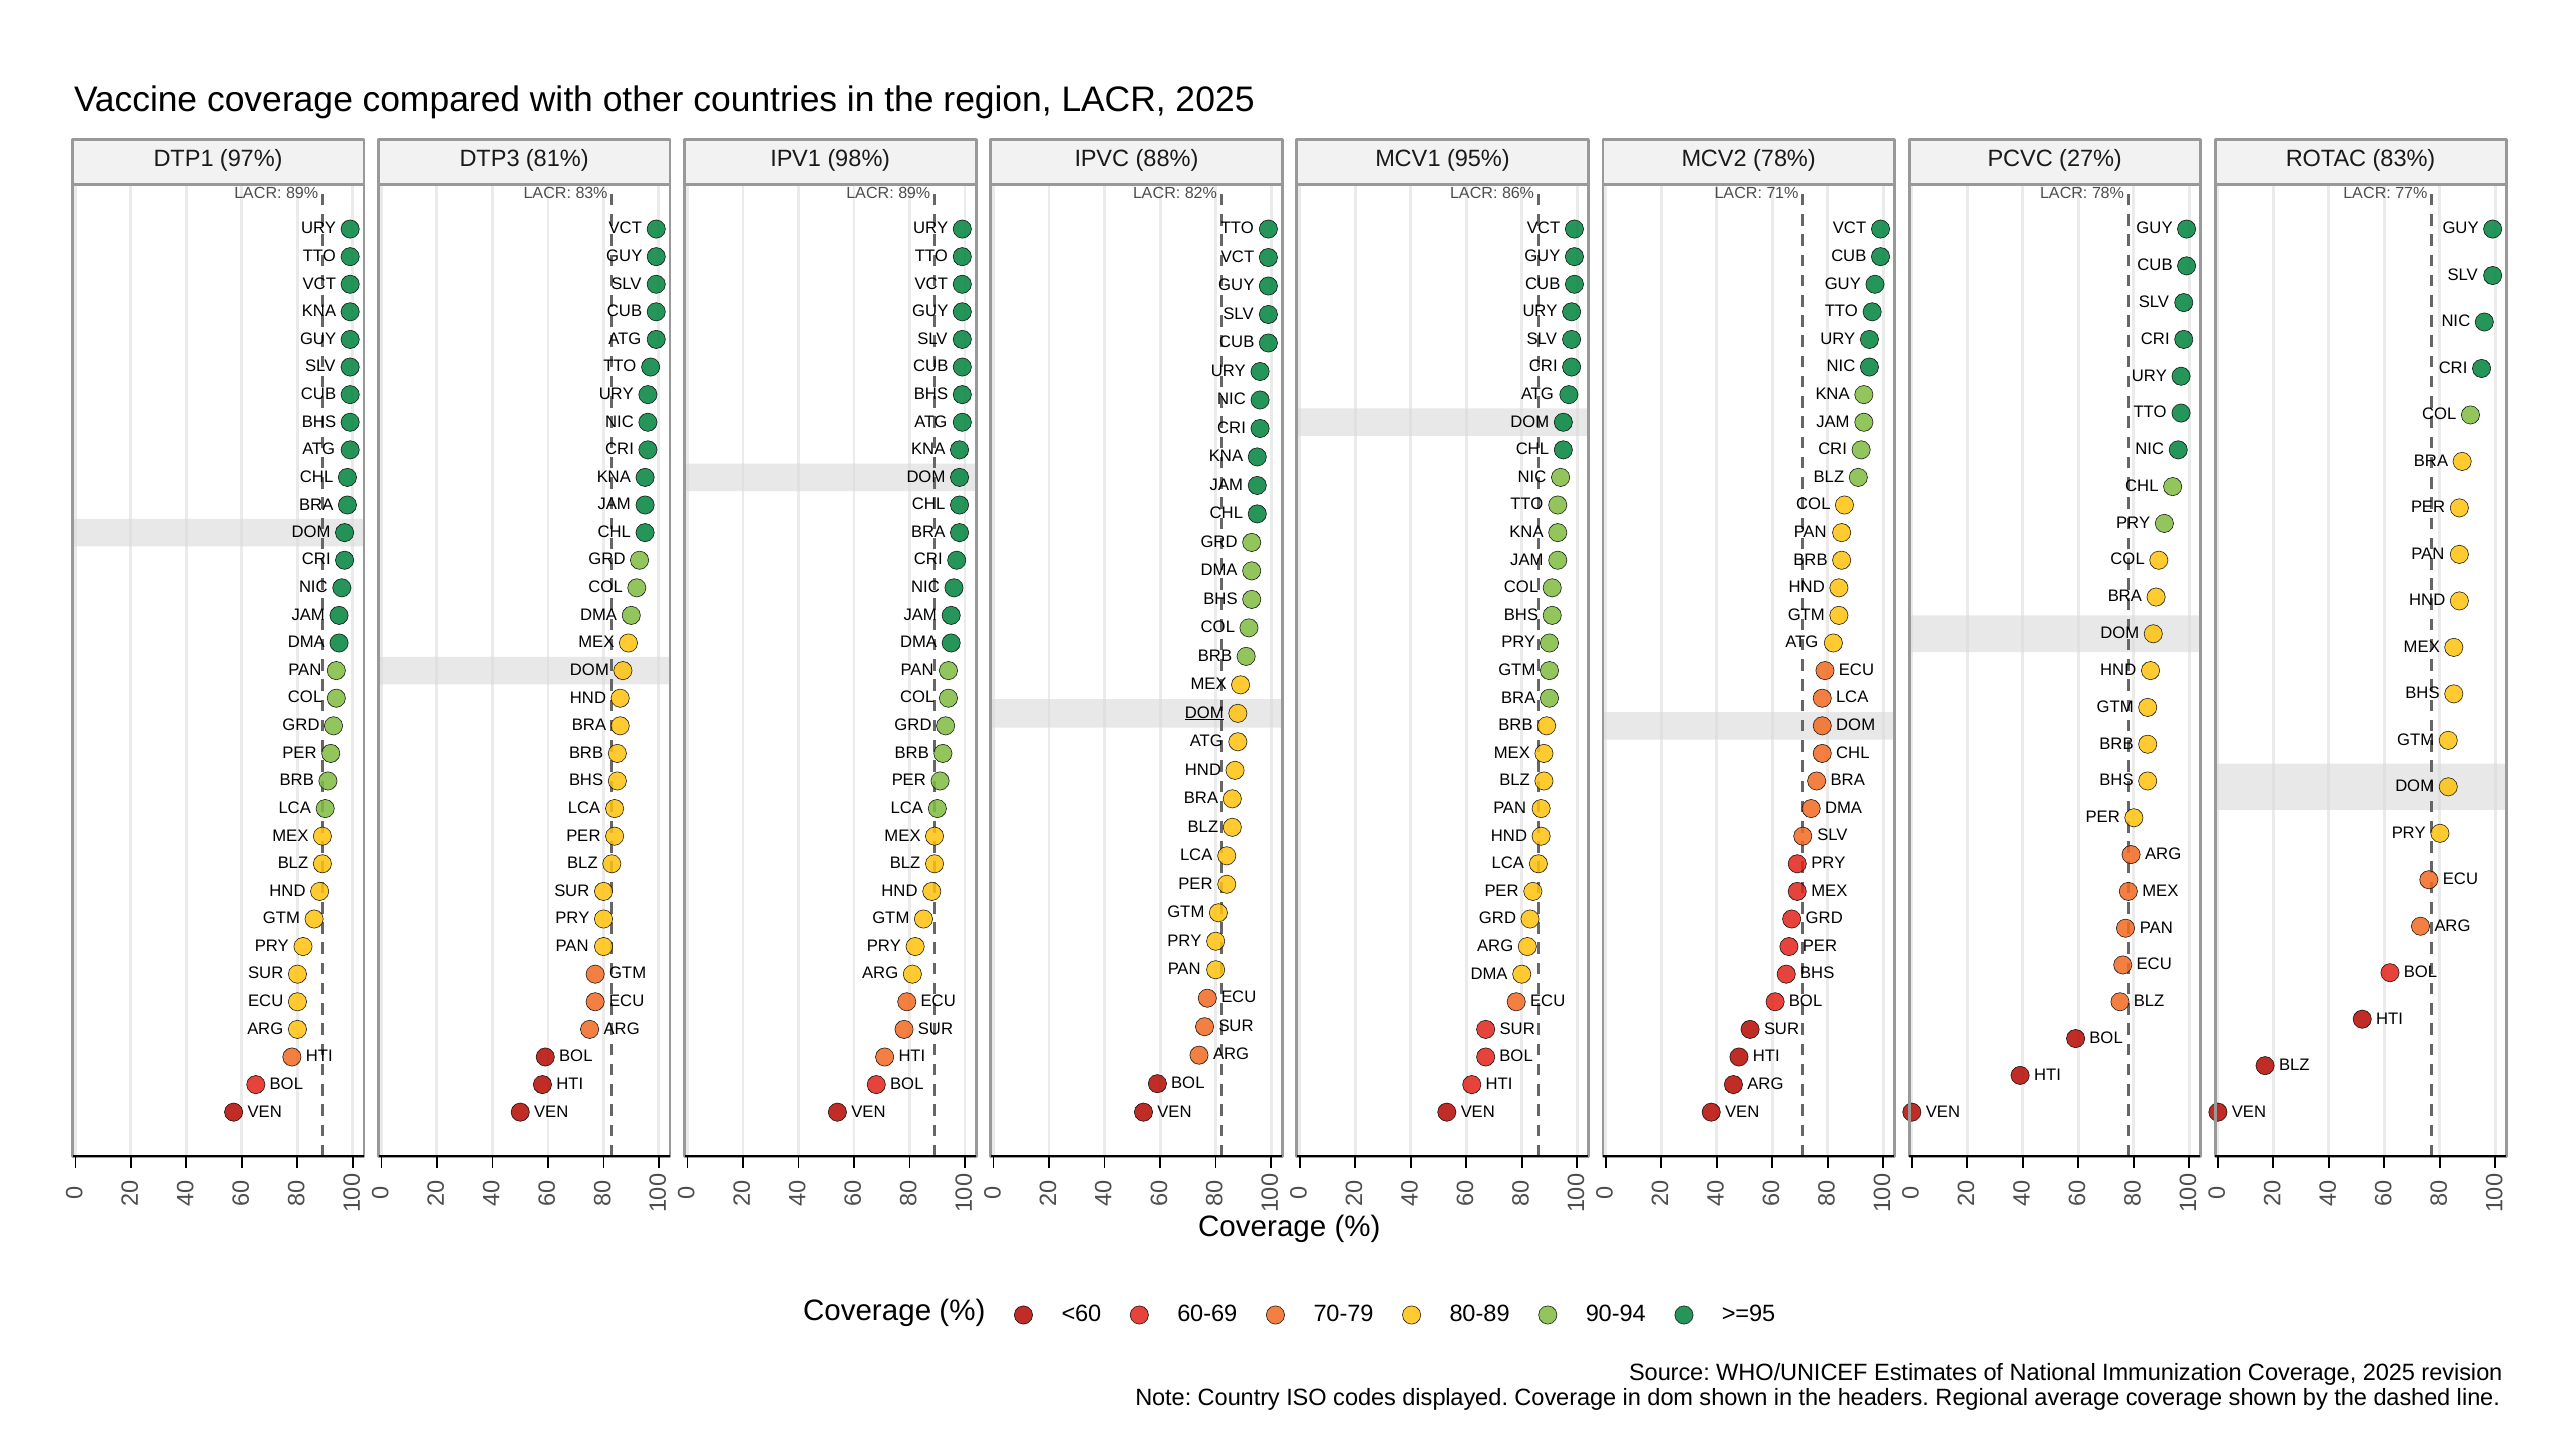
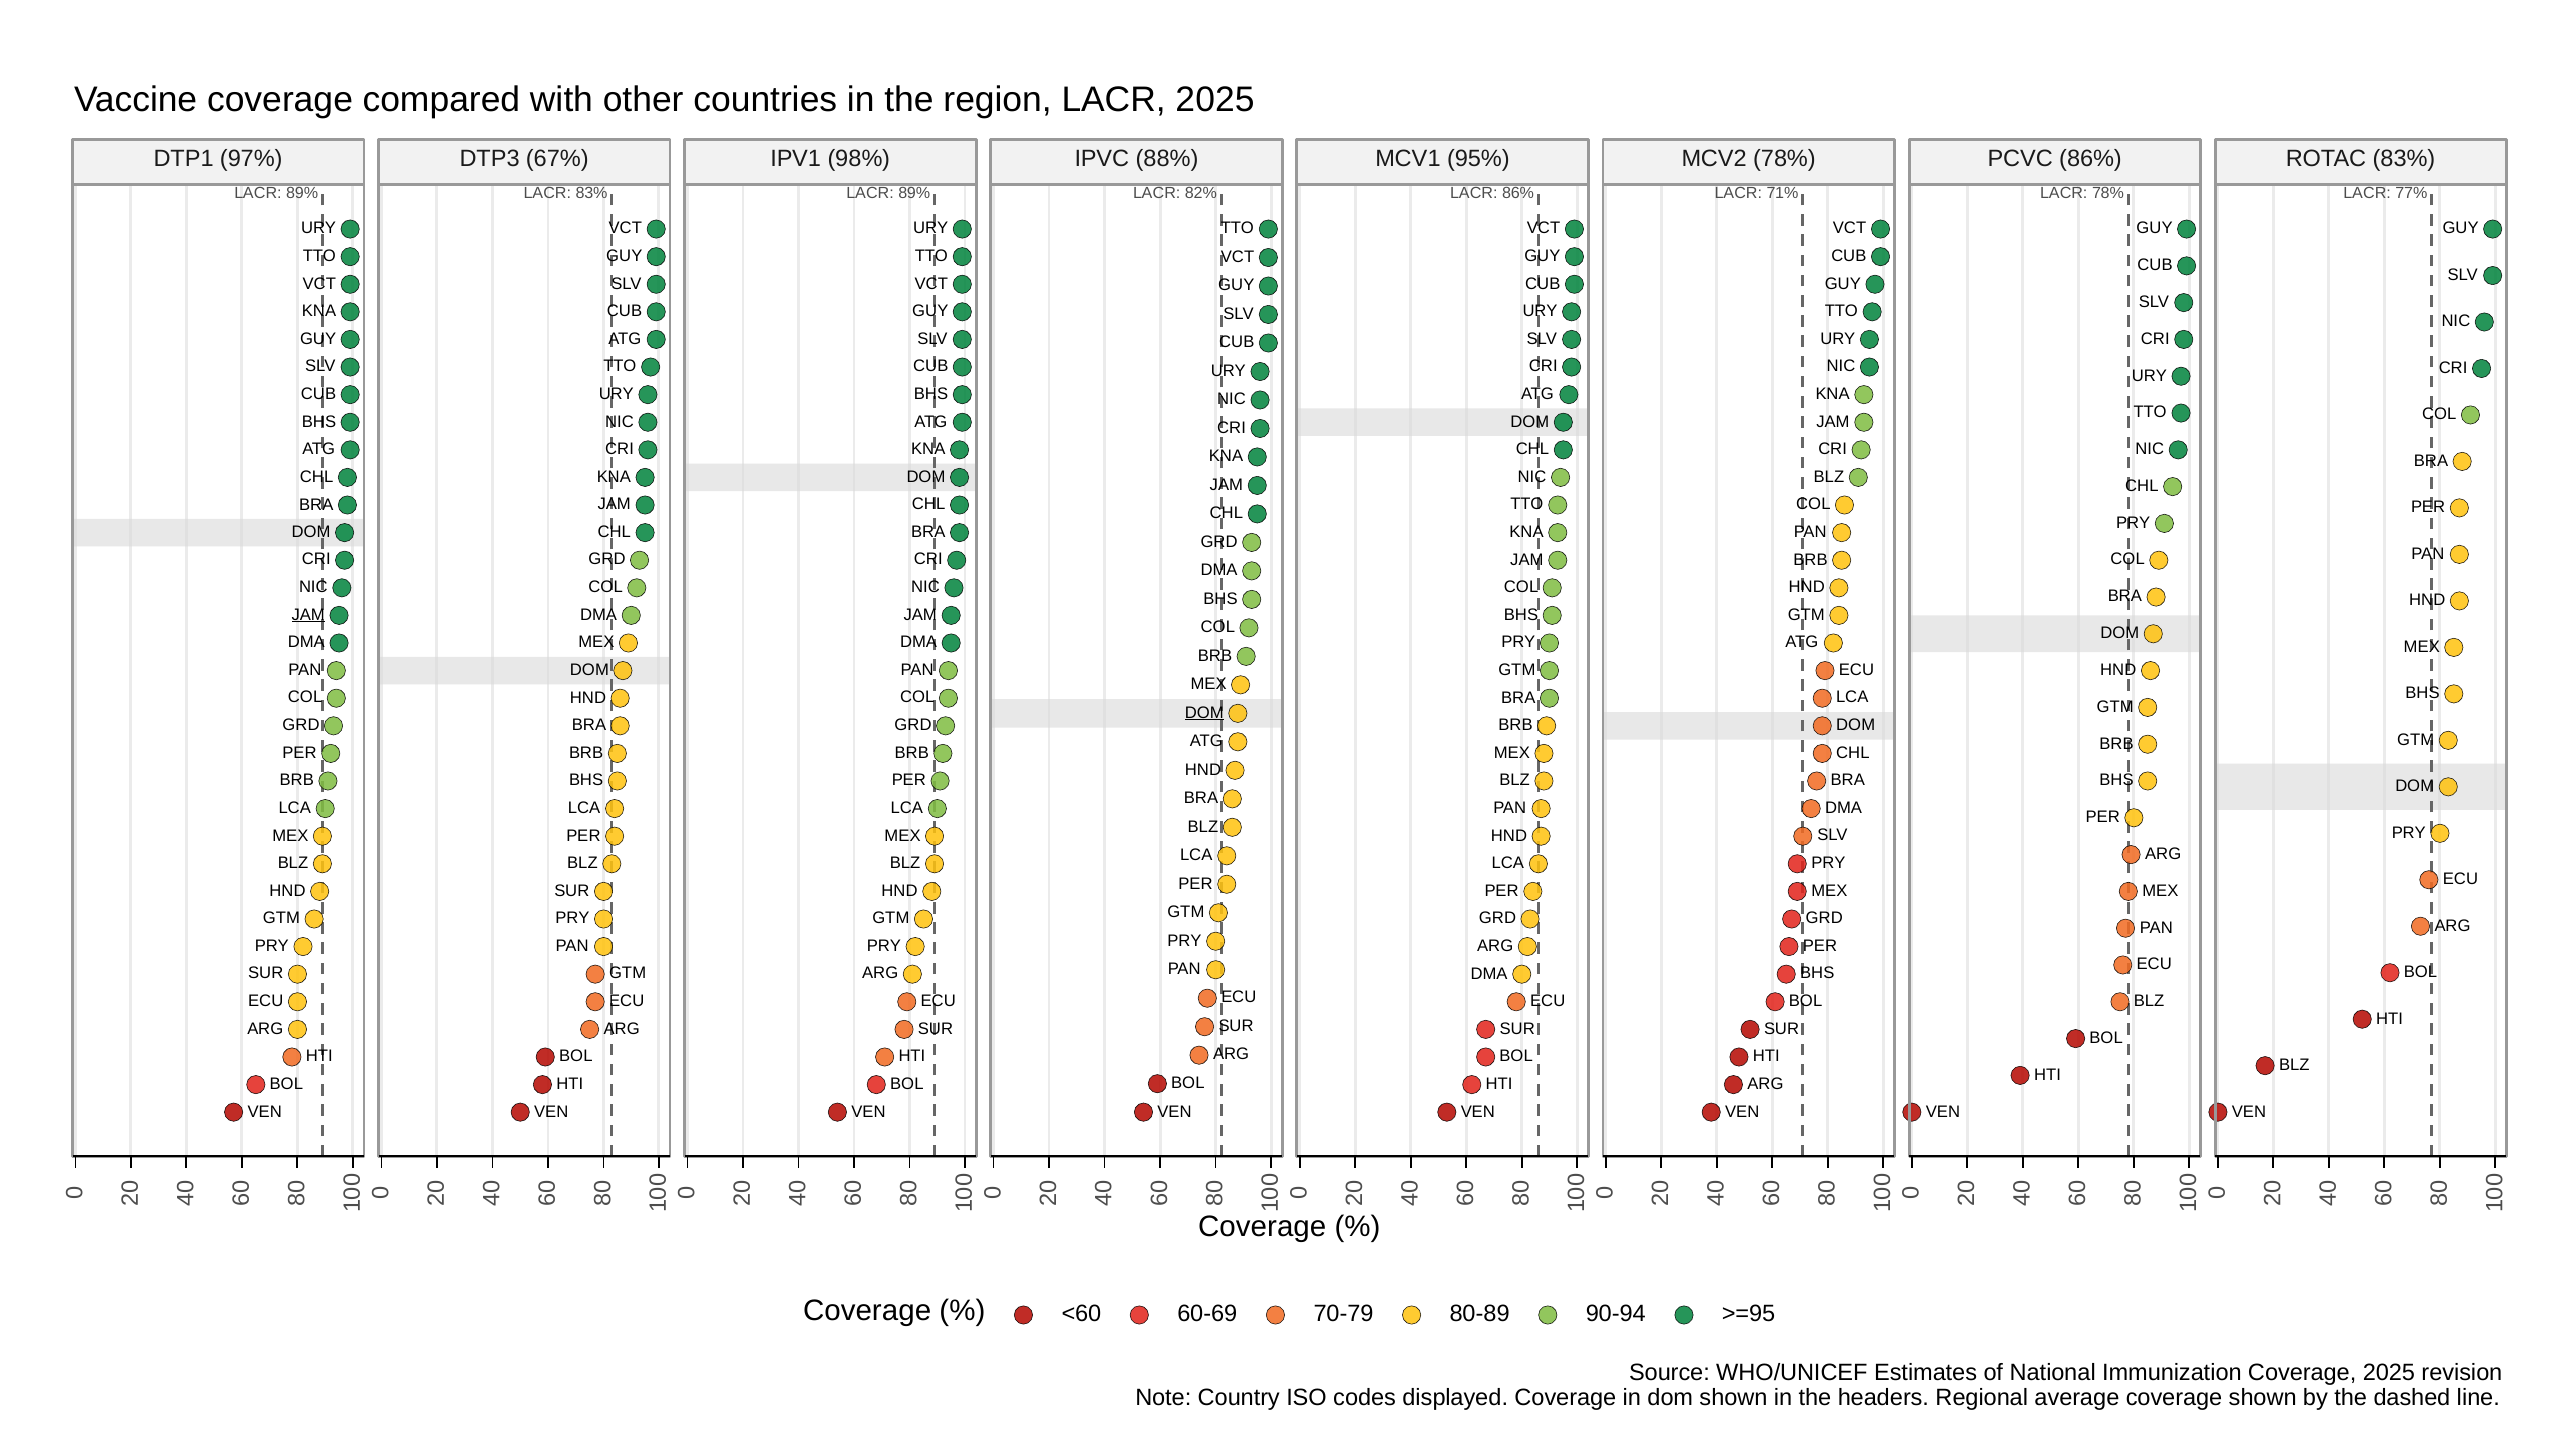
81%: 81% -> 67% (557, 159)
PCVC 27%: 27% -> 86% (2091, 159)
JAM underline: none -> present (308, 615)
